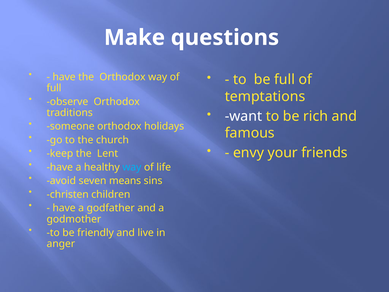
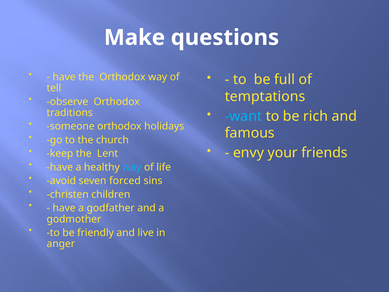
full: full -> tell (54, 88)
want colour: white -> light blue (244, 116)
means: means -> forced (125, 181)
